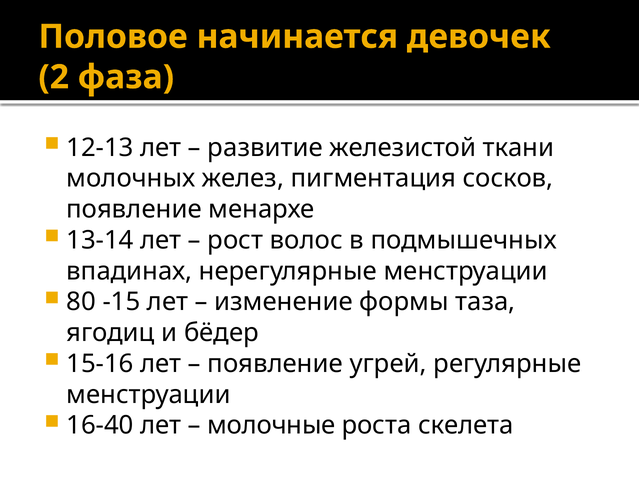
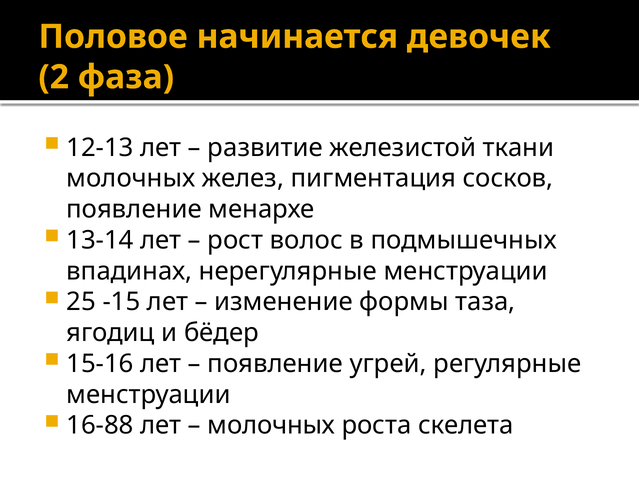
80: 80 -> 25 (81, 302)
16-40: 16-40 -> 16-88 (100, 426)
молочные: молочные -> молочных (271, 426)
